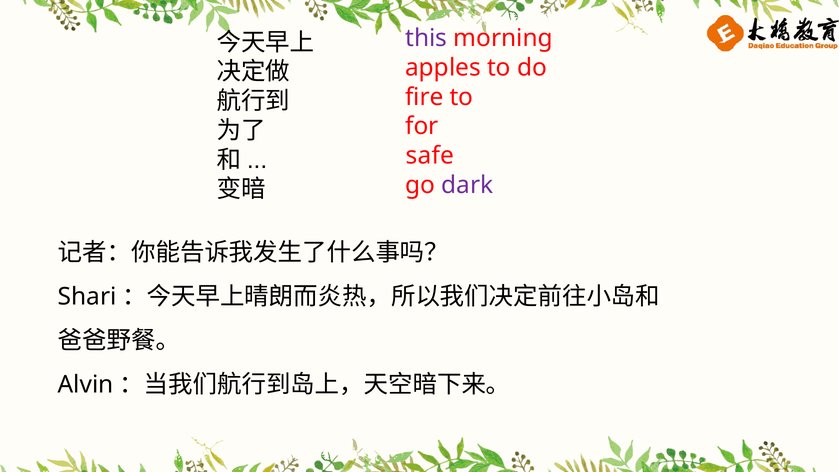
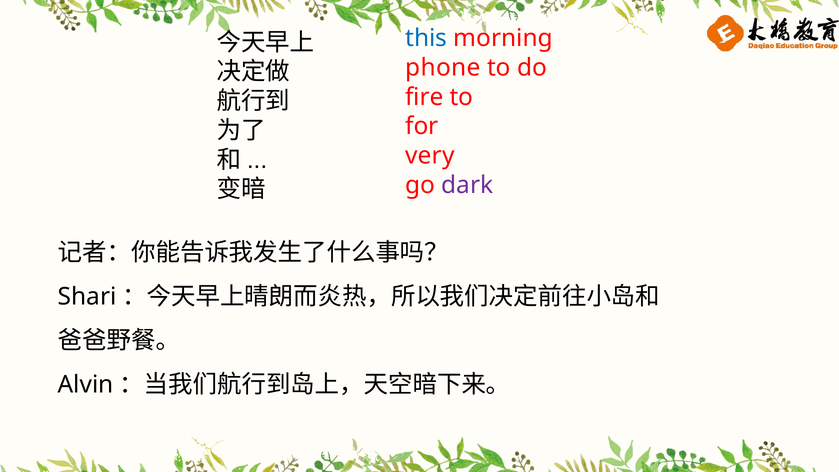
this colour: purple -> blue (426, 38)
apples: apples -> phone (443, 68)
safe: safe -> very (430, 156)
